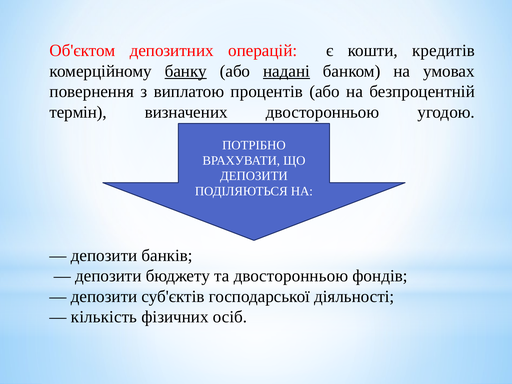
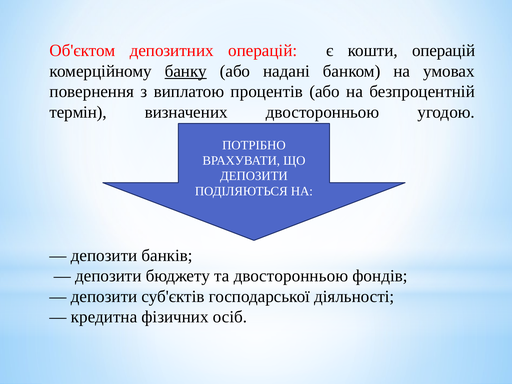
кошти кредитів: кредитів -> операцій (444, 51)
надані underline: present -> none (287, 71)
кількість: кількість -> кредитна (104, 317)
